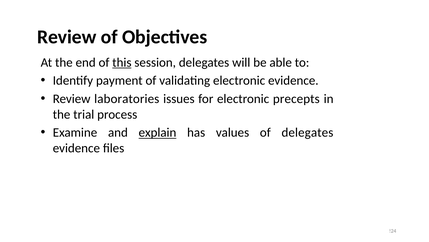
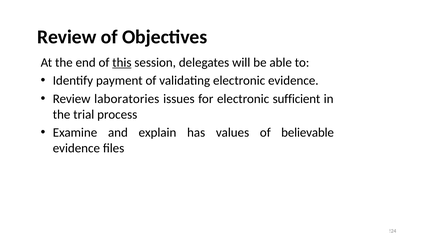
precepts: precepts -> sufficient (296, 99)
explain underline: present -> none (157, 132)
of delegates: delegates -> believable (308, 132)
